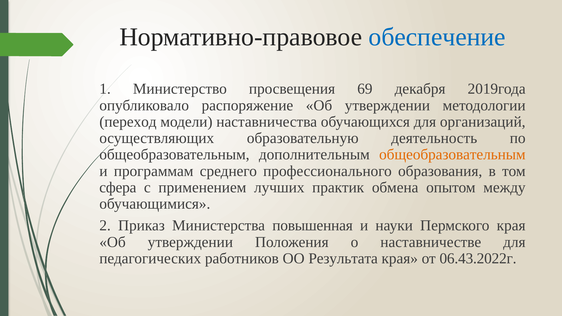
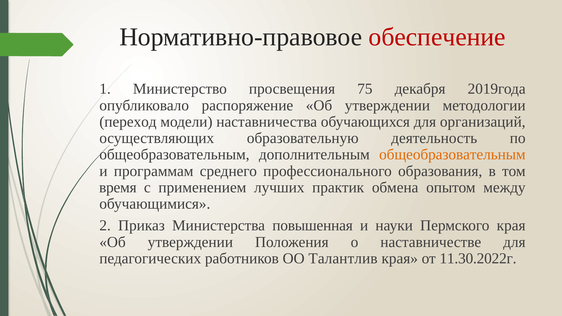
обеспечение colour: blue -> red (437, 37)
69: 69 -> 75 (365, 89)
сфера: сфера -> время (118, 188)
Результата: Результата -> Талантлив (343, 259)
06.43.2022г: 06.43.2022г -> 11.30.2022г (478, 259)
